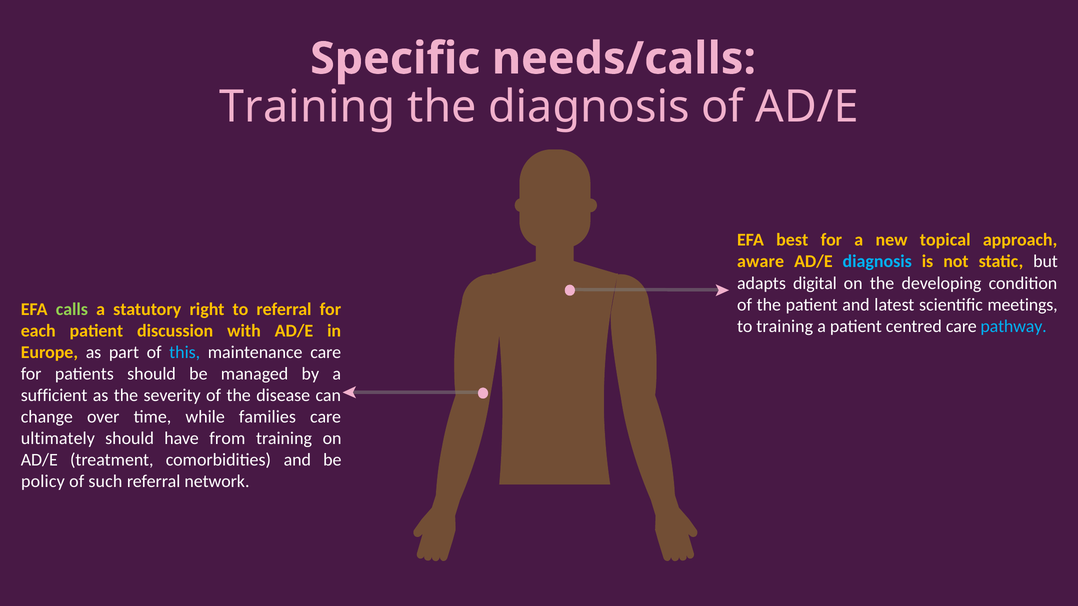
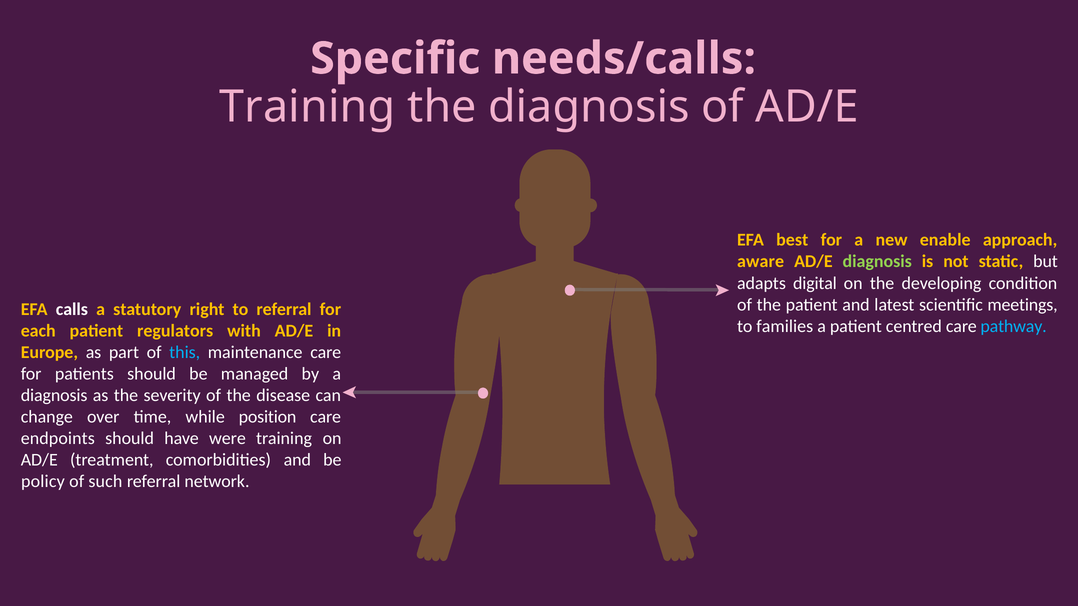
topical: topical -> enable (945, 240)
diagnosis colour: light blue -> light green (877, 262)
calls colour: light green -> white (72, 309)
to training: training -> families (785, 326)
discussion: discussion -> regulators (175, 331)
sufficient: sufficient -> diagnosis (54, 396)
families: families -> position (268, 417)
ultimately: ultimately -> endpoints (58, 439)
from: from -> were (227, 439)
